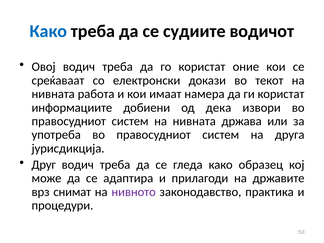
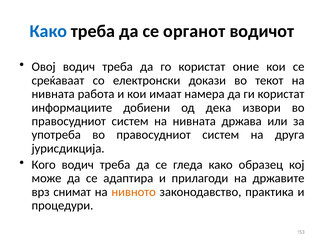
судиите: судиите -> органот (194, 31)
Друг: Друг -> Кого (44, 165)
нивното colour: purple -> orange (134, 192)
